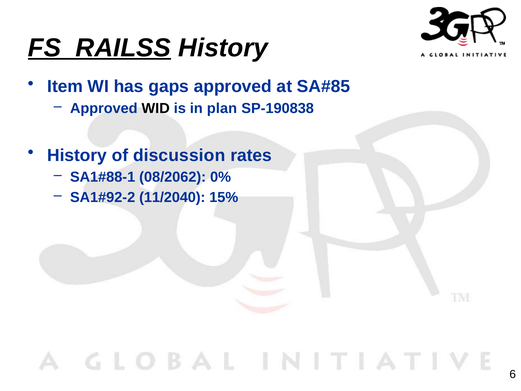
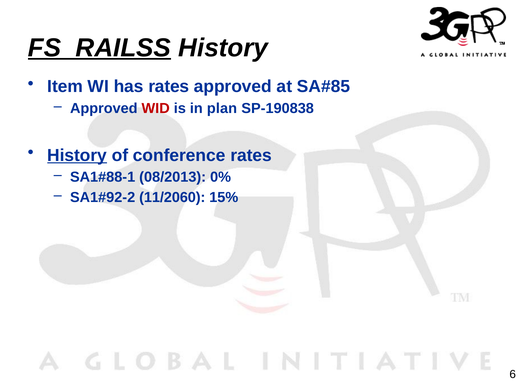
has gaps: gaps -> rates (169, 86)
WID colour: black -> red (156, 108)
History underline: none -> present (77, 155)
discussion: discussion -> conference (179, 155)
08/2062: 08/2062 -> 08/2013 (173, 177)
11/2040: 11/2040 -> 11/2060 (172, 197)
